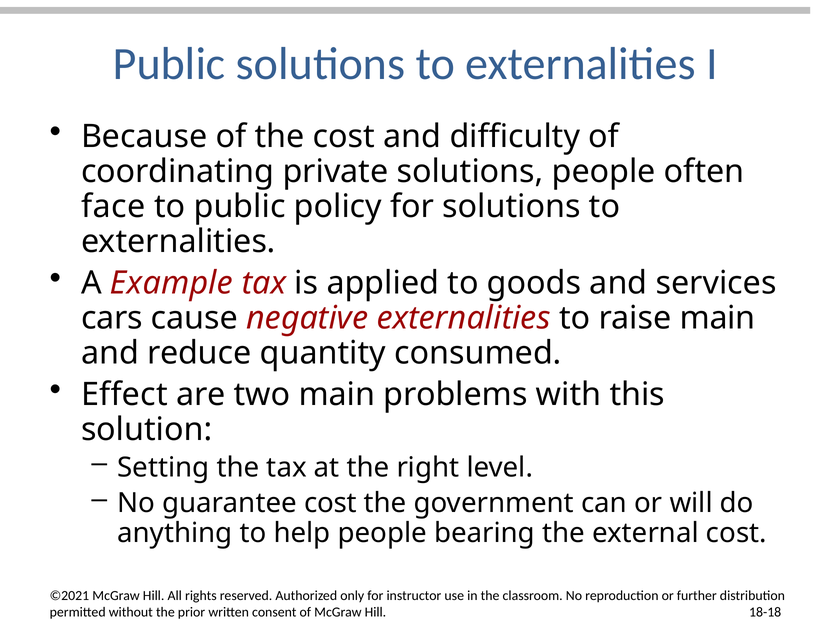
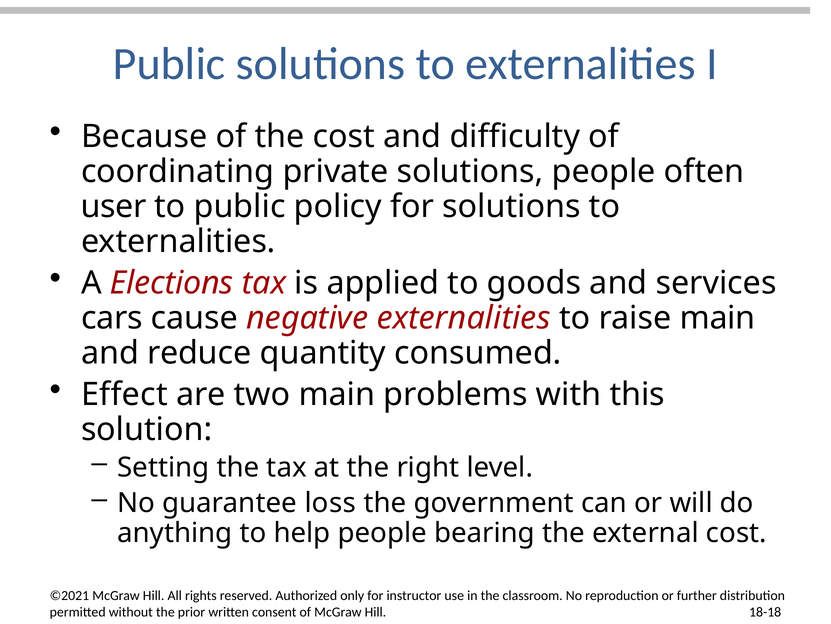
face: face -> user (114, 206)
Example: Example -> Elections (172, 283)
guarantee cost: cost -> loss (330, 503)
